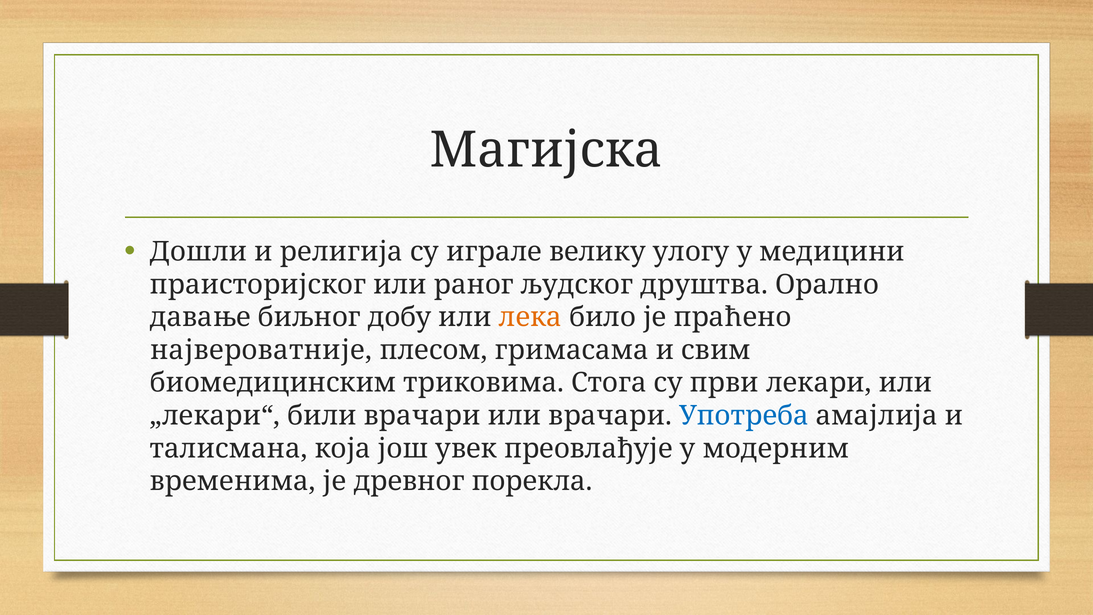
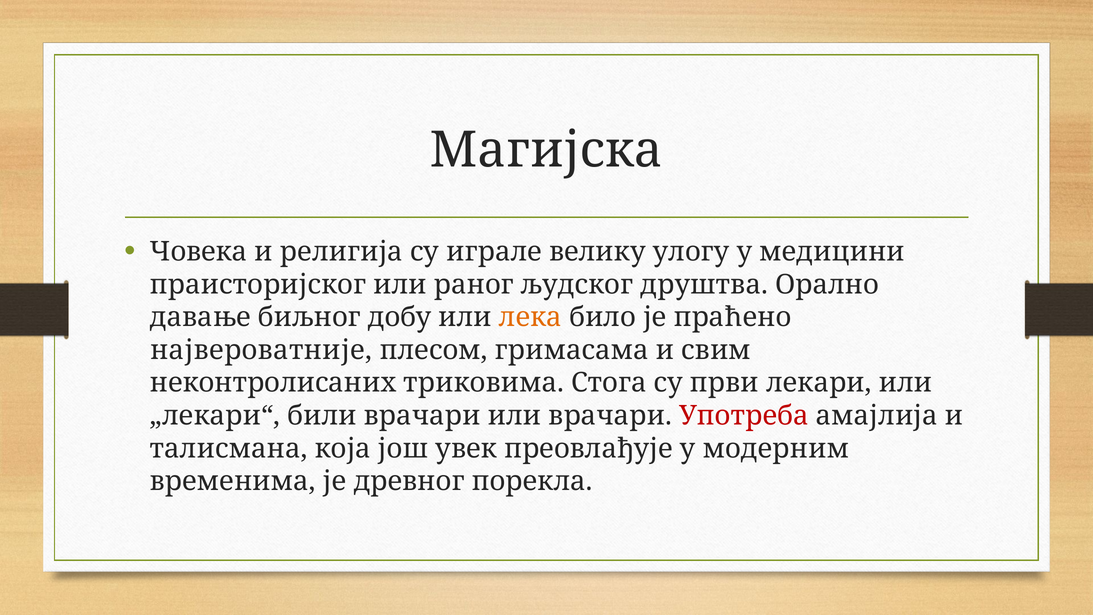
Дошли: Дошли -> Човека (199, 252)
биомедицинским: биомедицинским -> неконтролисаних (273, 383)
Употреба colour: blue -> red (744, 416)
